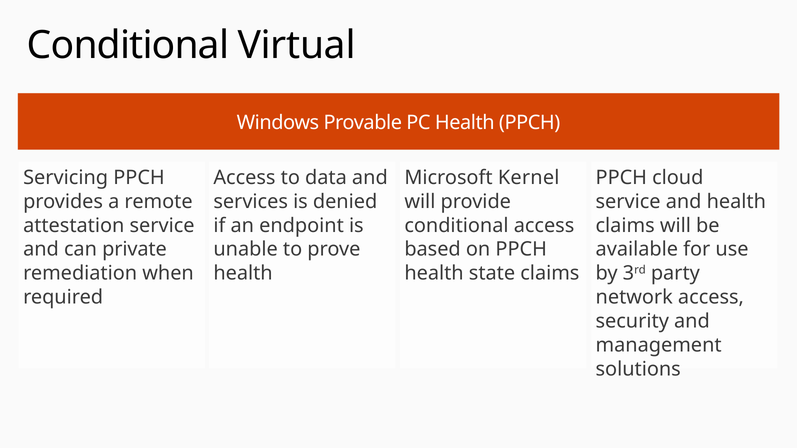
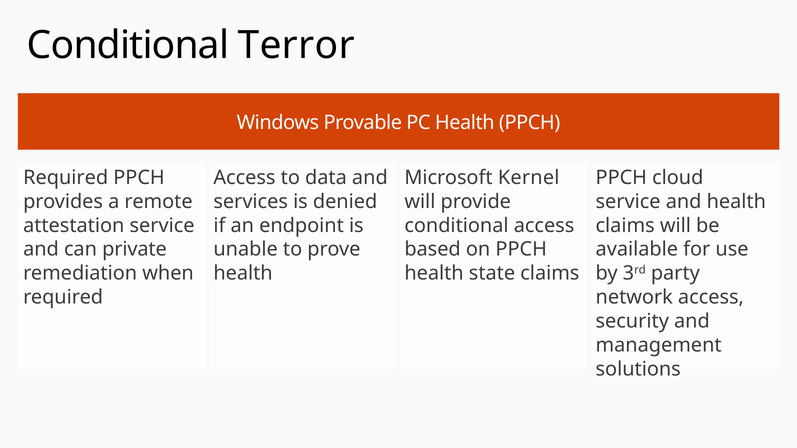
Virtual: Virtual -> Terror (296, 46)
Servicing: Servicing -> Required (66, 178)
